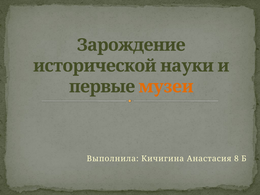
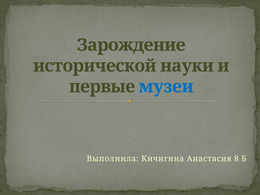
музеи colour: orange -> blue (166, 87)
